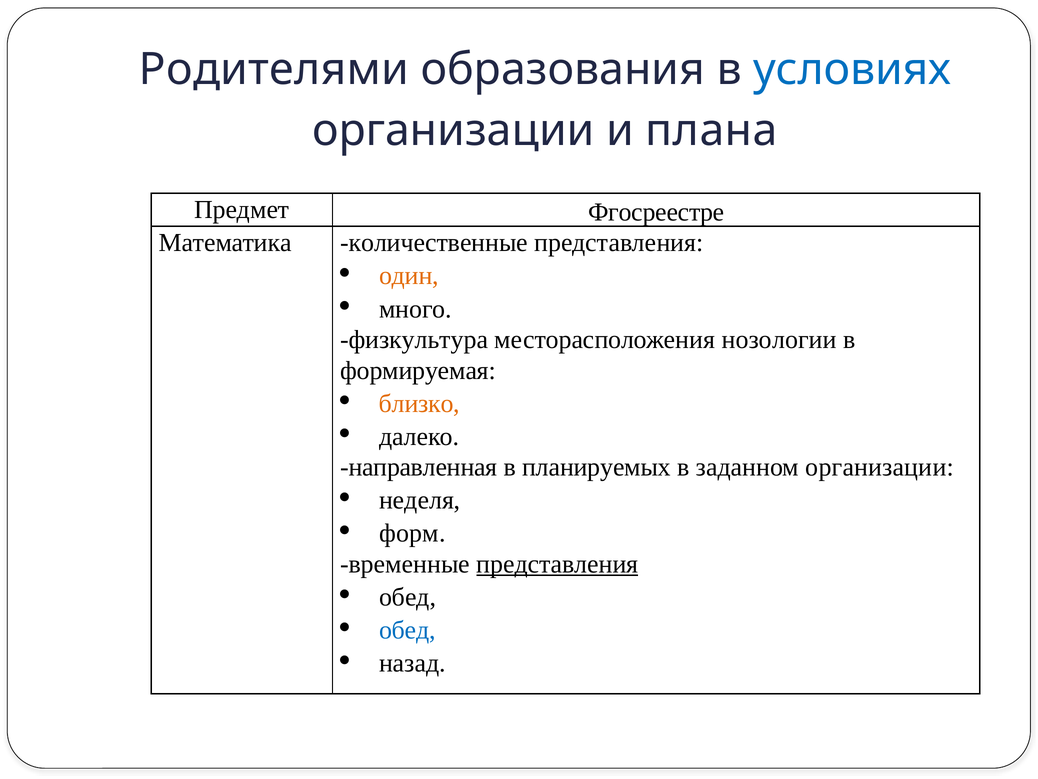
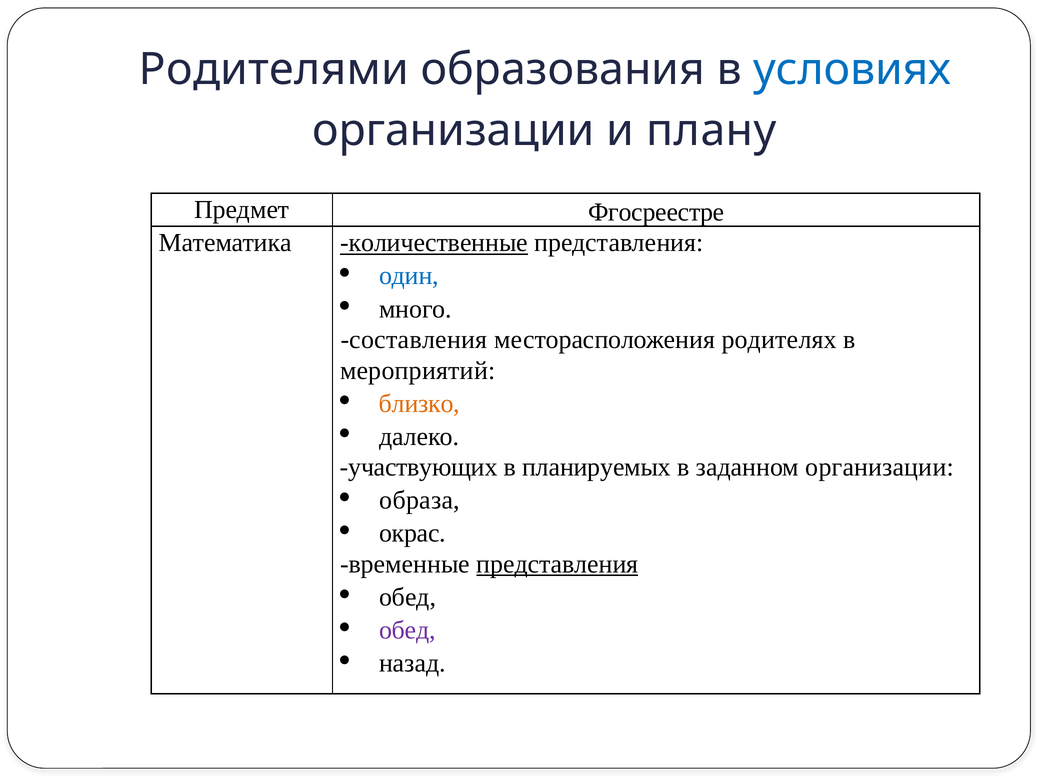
плана: плана -> плану (711, 130)
количественные underline: none -> present (434, 243)
один colour: orange -> blue (409, 276)
физкультура: физкультура -> составления (414, 339)
нозологии: нозологии -> родителях (779, 339)
формируемая: формируемая -> мероприятий (418, 370)
направленная: направленная -> участвующих (419, 467)
неделя: неделя -> образа (420, 500)
форм: форм -> окрас (413, 533)
обед colour: blue -> purple (407, 630)
